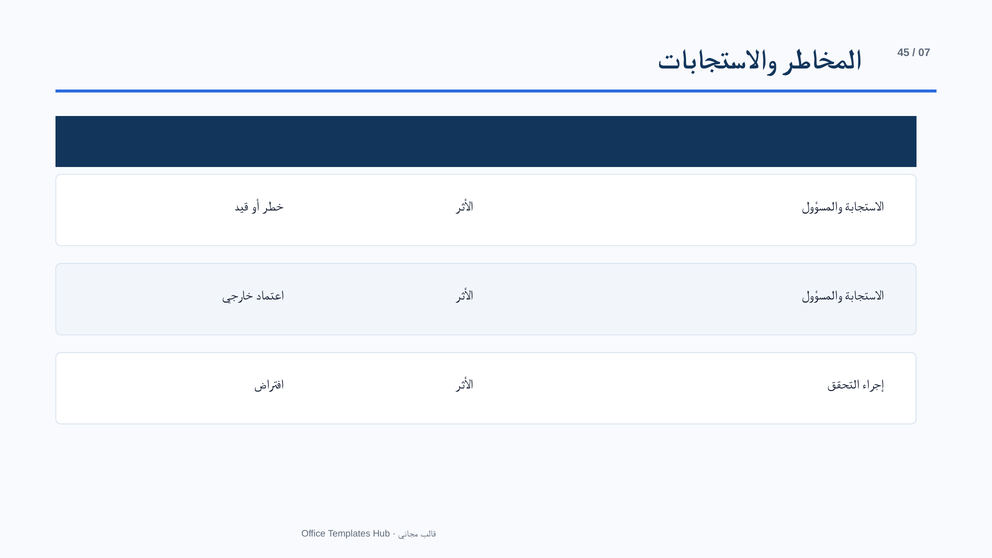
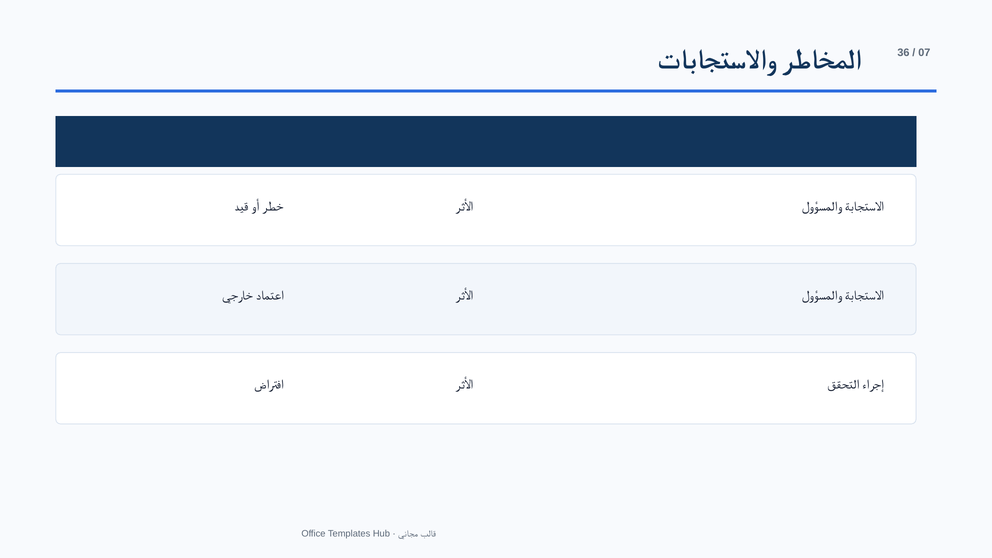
45: 45 -> 36 (903, 53)
